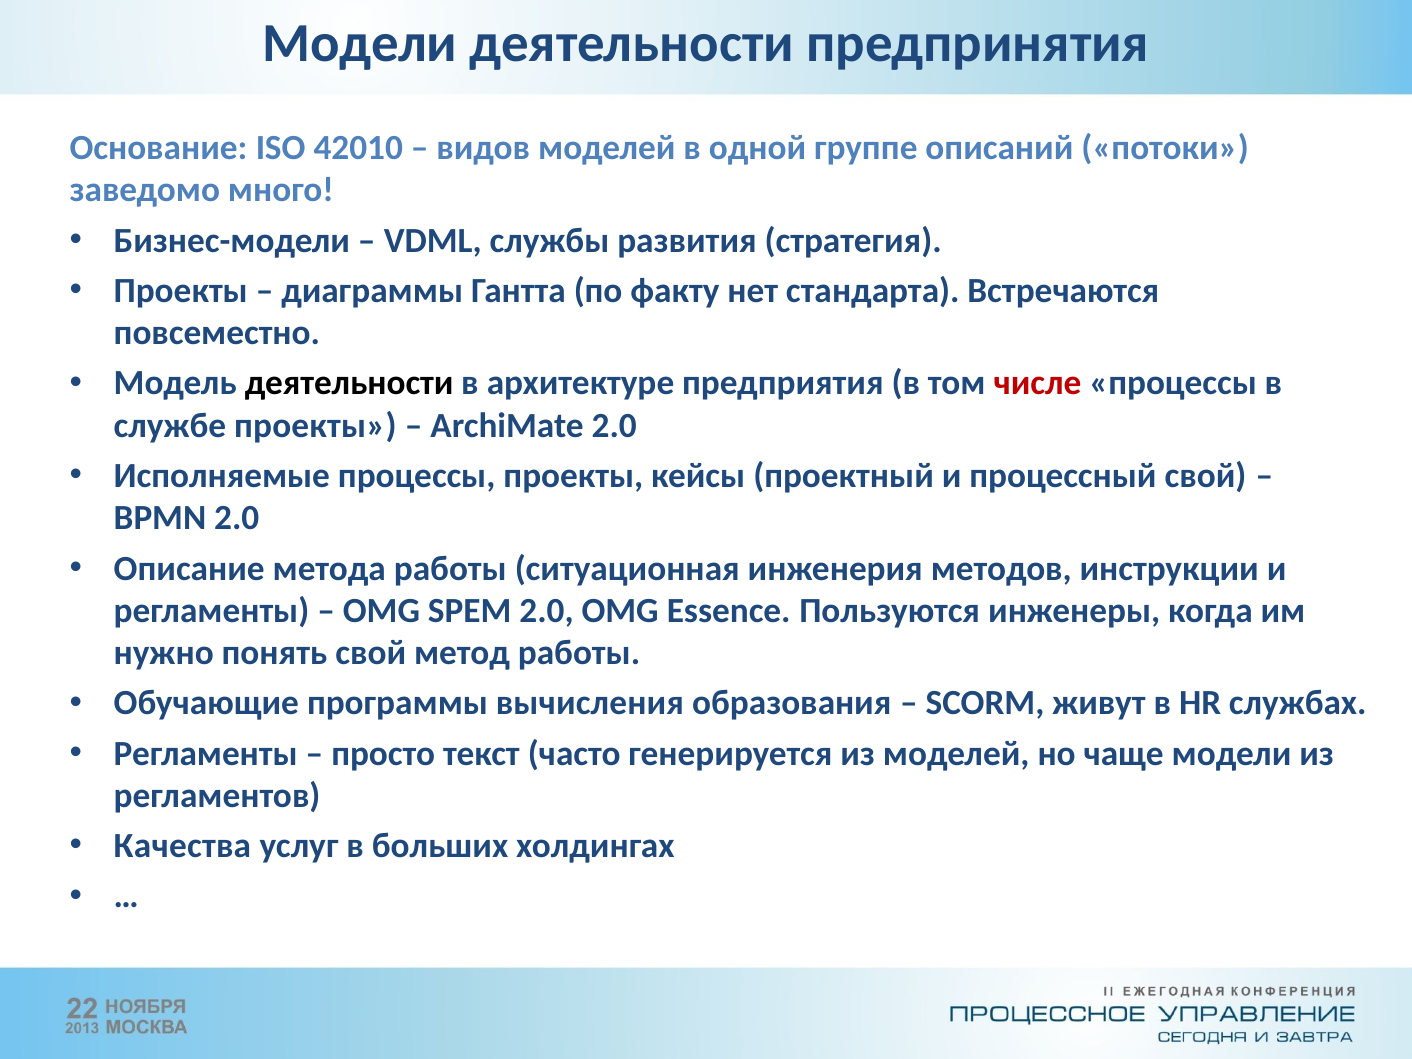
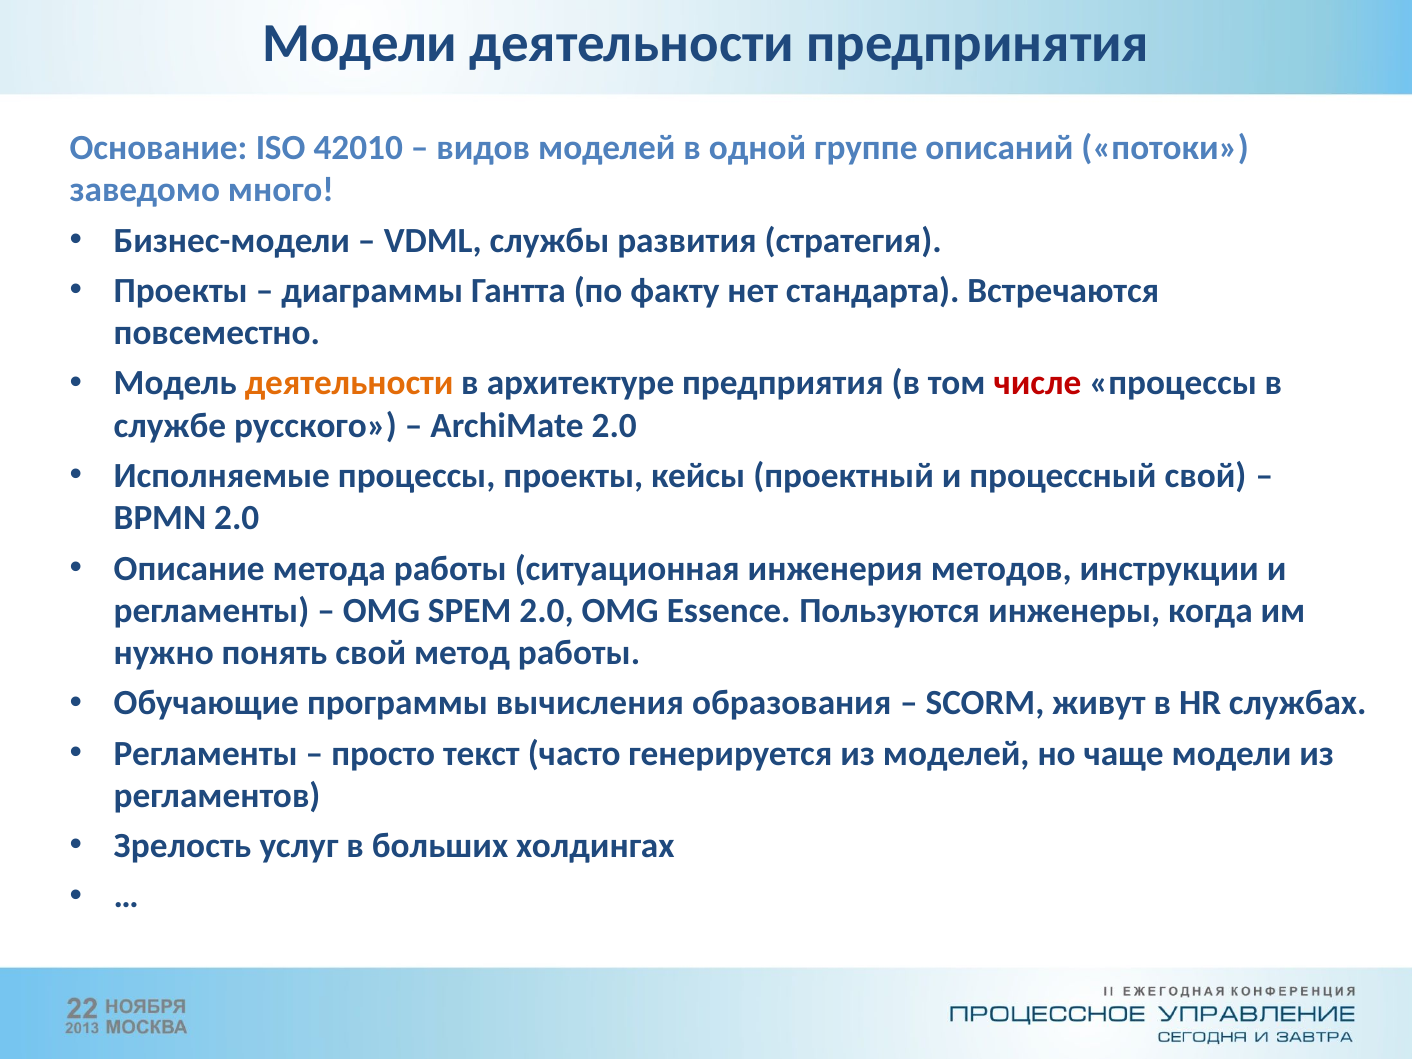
деятельности colour: black -> orange (349, 383)
службе проекты: проекты -> русского (315, 426)
Качества: Качества -> Зрелость (183, 846)
